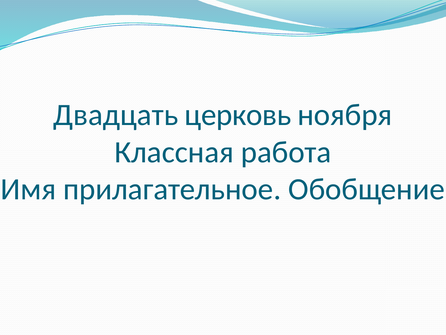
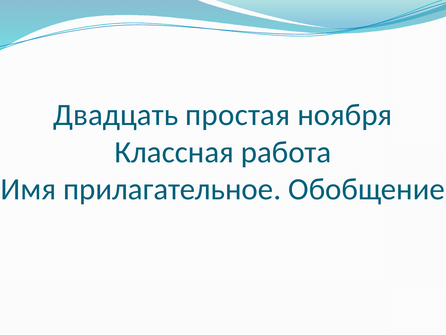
церковь: церковь -> простая (238, 115)
